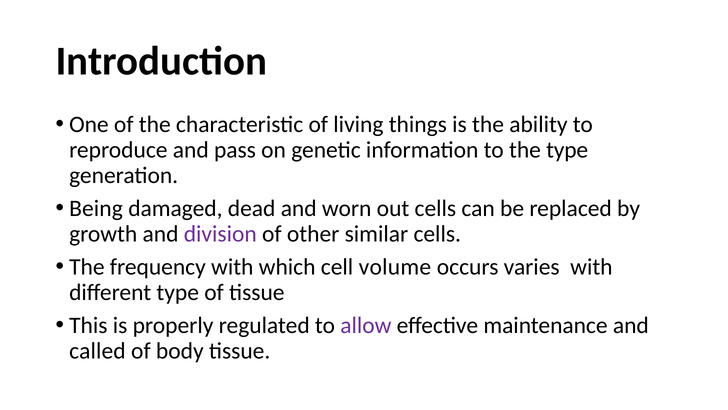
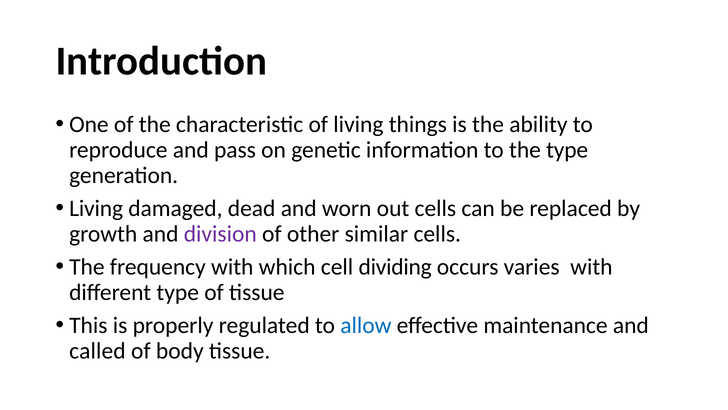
Being: Being -> Living (96, 208)
volume: volume -> dividing (395, 267)
allow colour: purple -> blue (366, 325)
